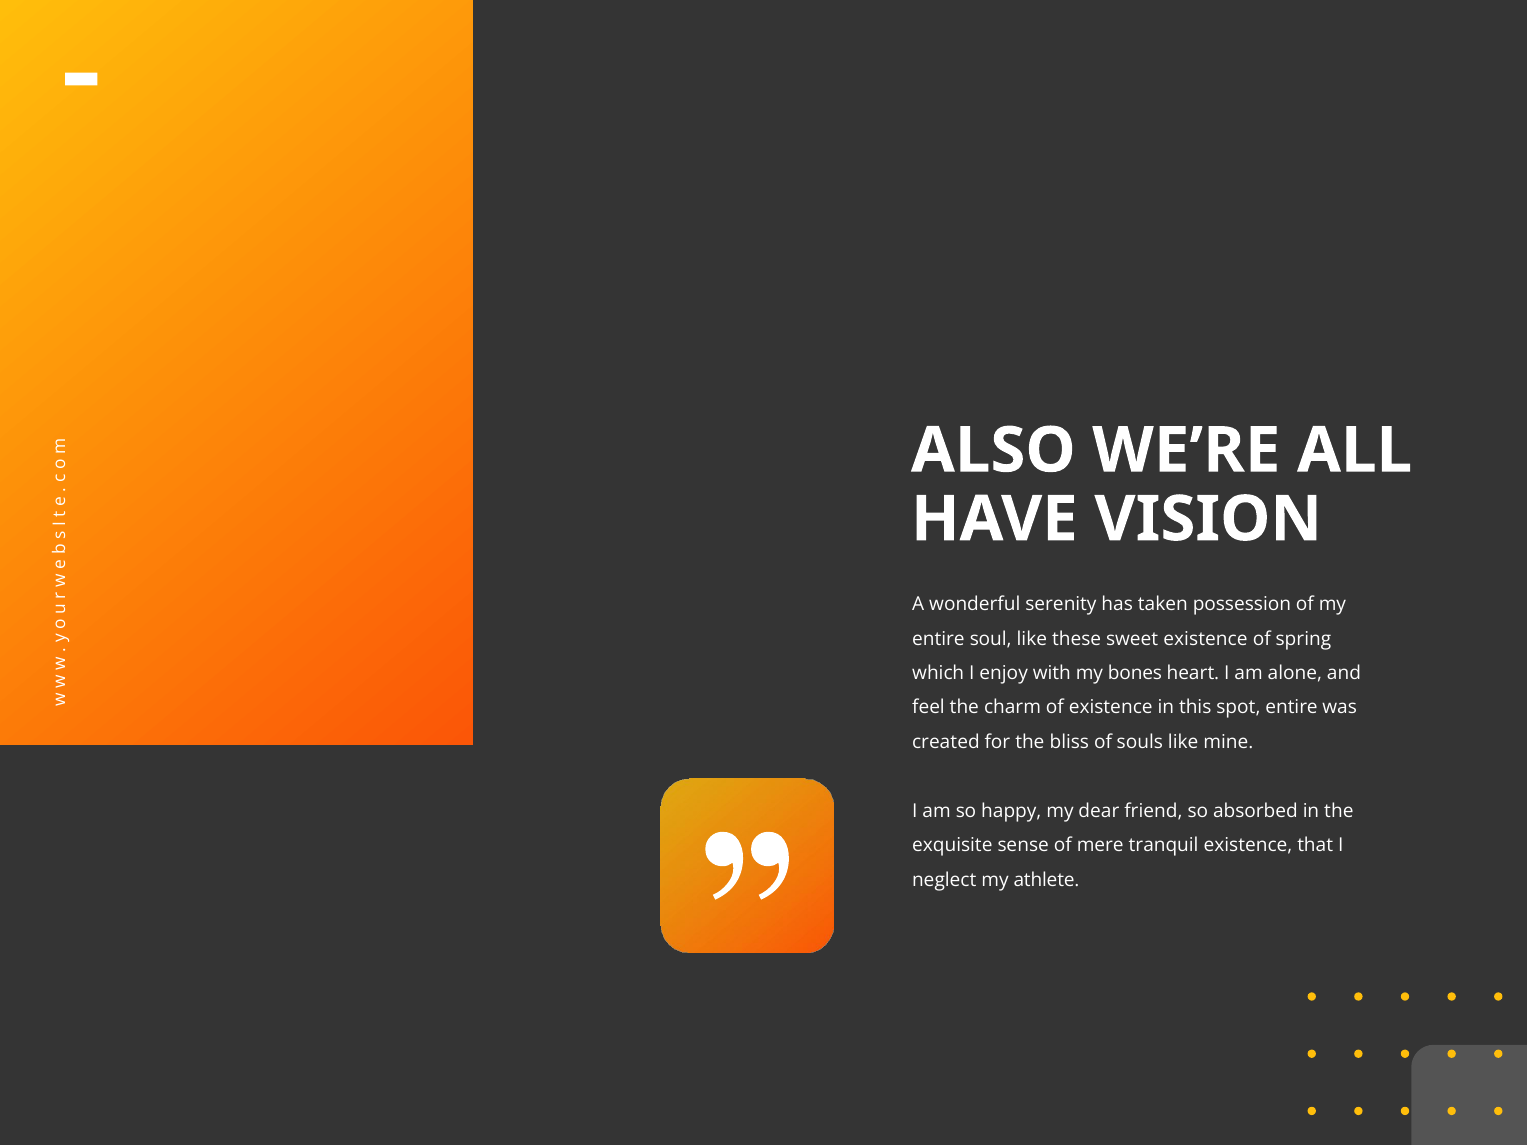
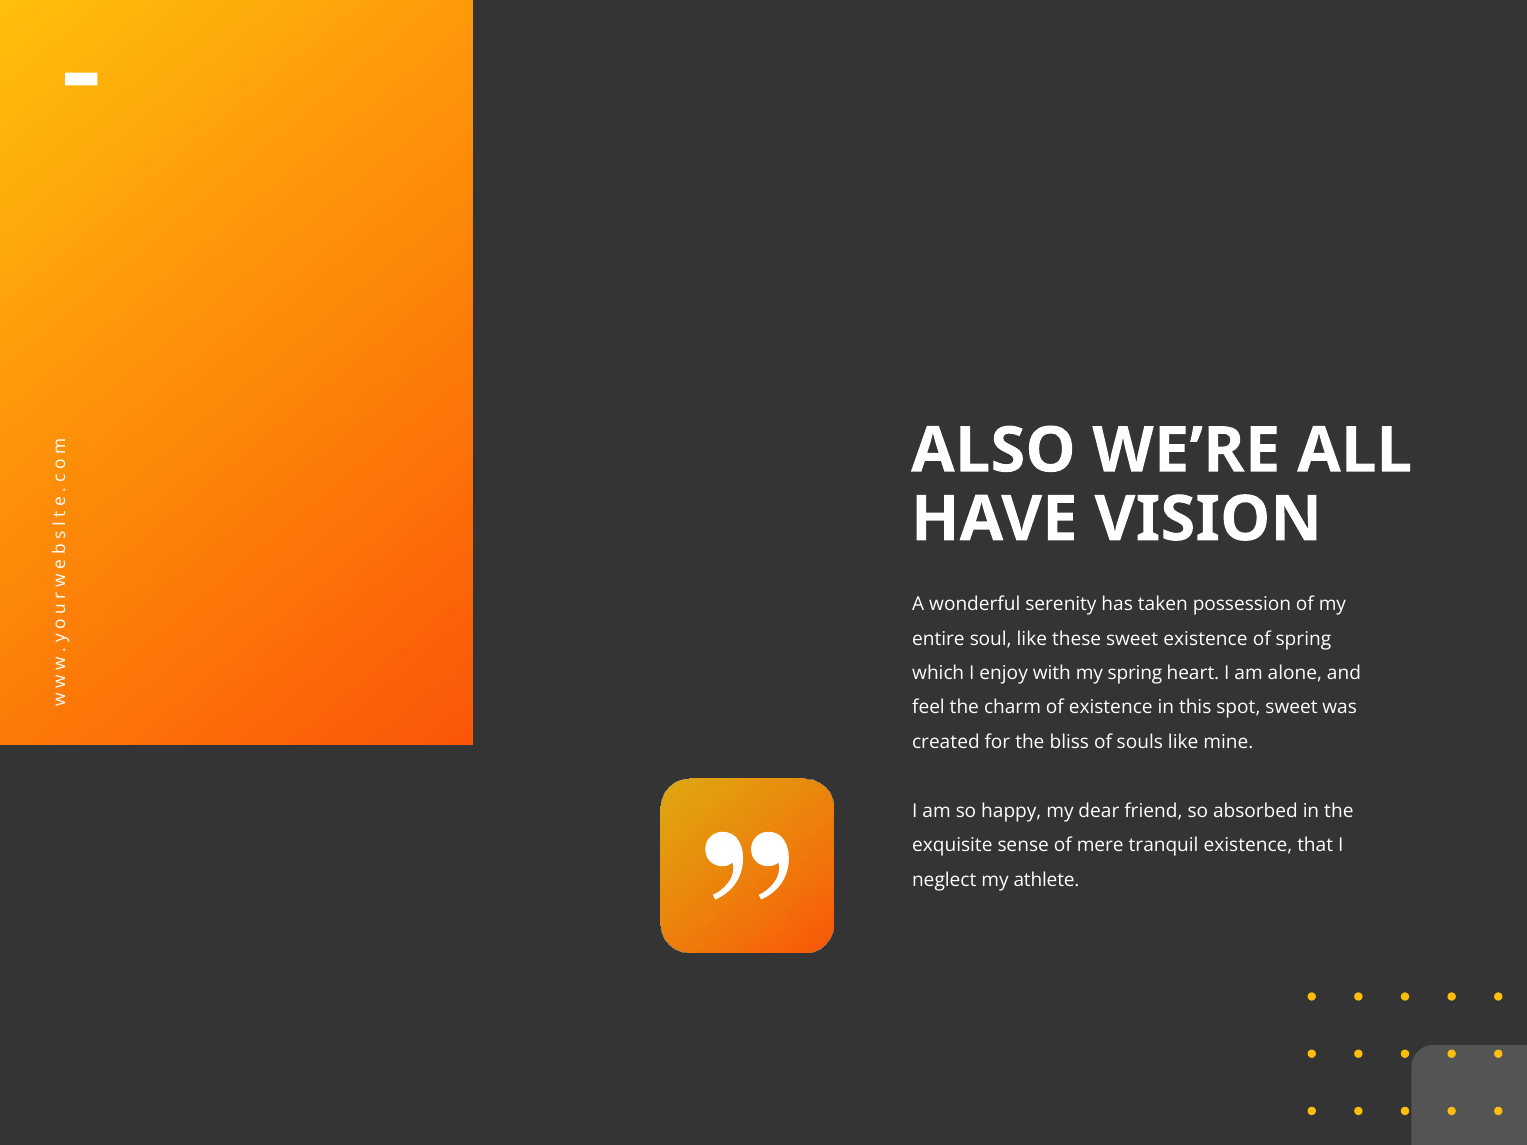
my bones: bones -> spring (1135, 673)
spot entire: entire -> sweet (1292, 708)
